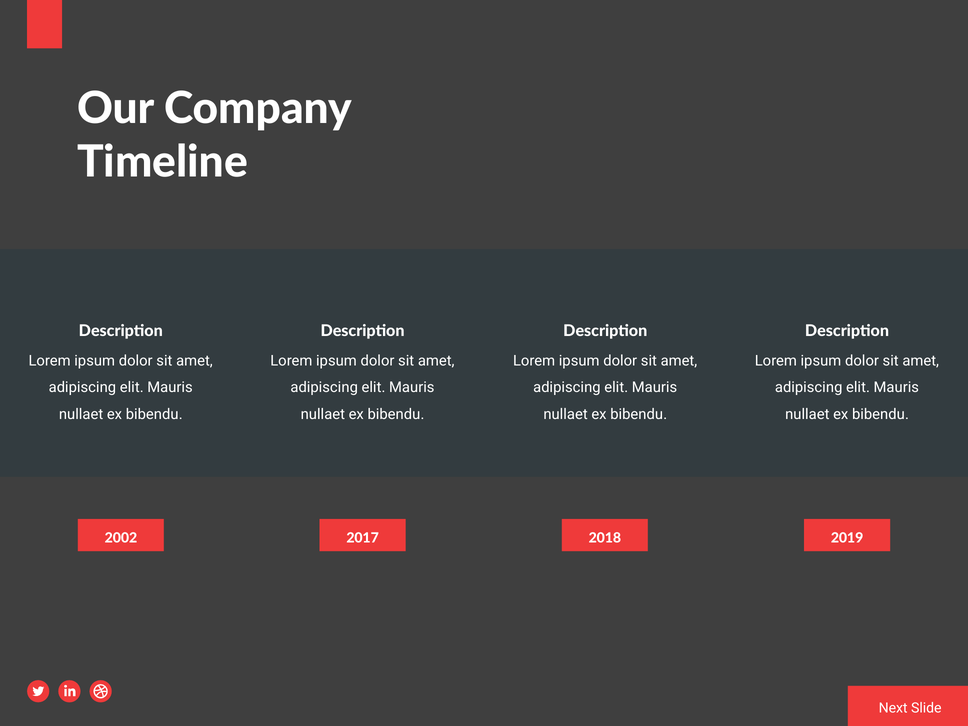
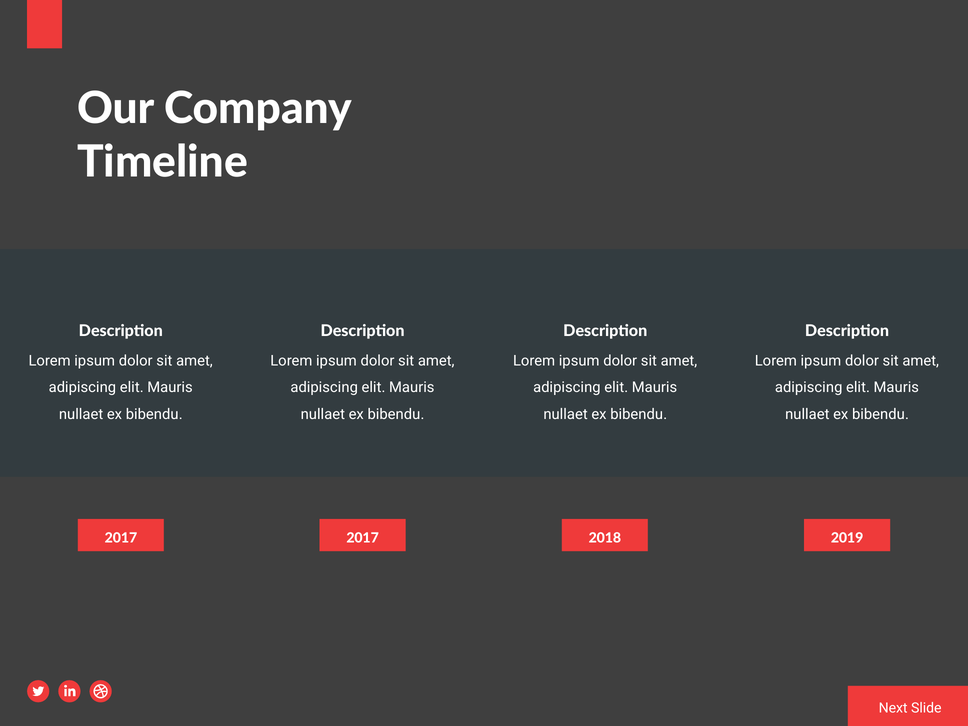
2002: 2002 -> 2017 (121, 538)
